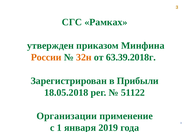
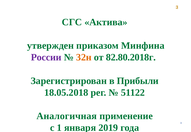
Рамках: Рамках -> Актива (106, 22)
России colour: orange -> purple (46, 57)
63.39.2018г: 63.39.2018г -> 82.80.2018г (131, 57)
Организации: Организации -> Аналогичная (67, 116)
